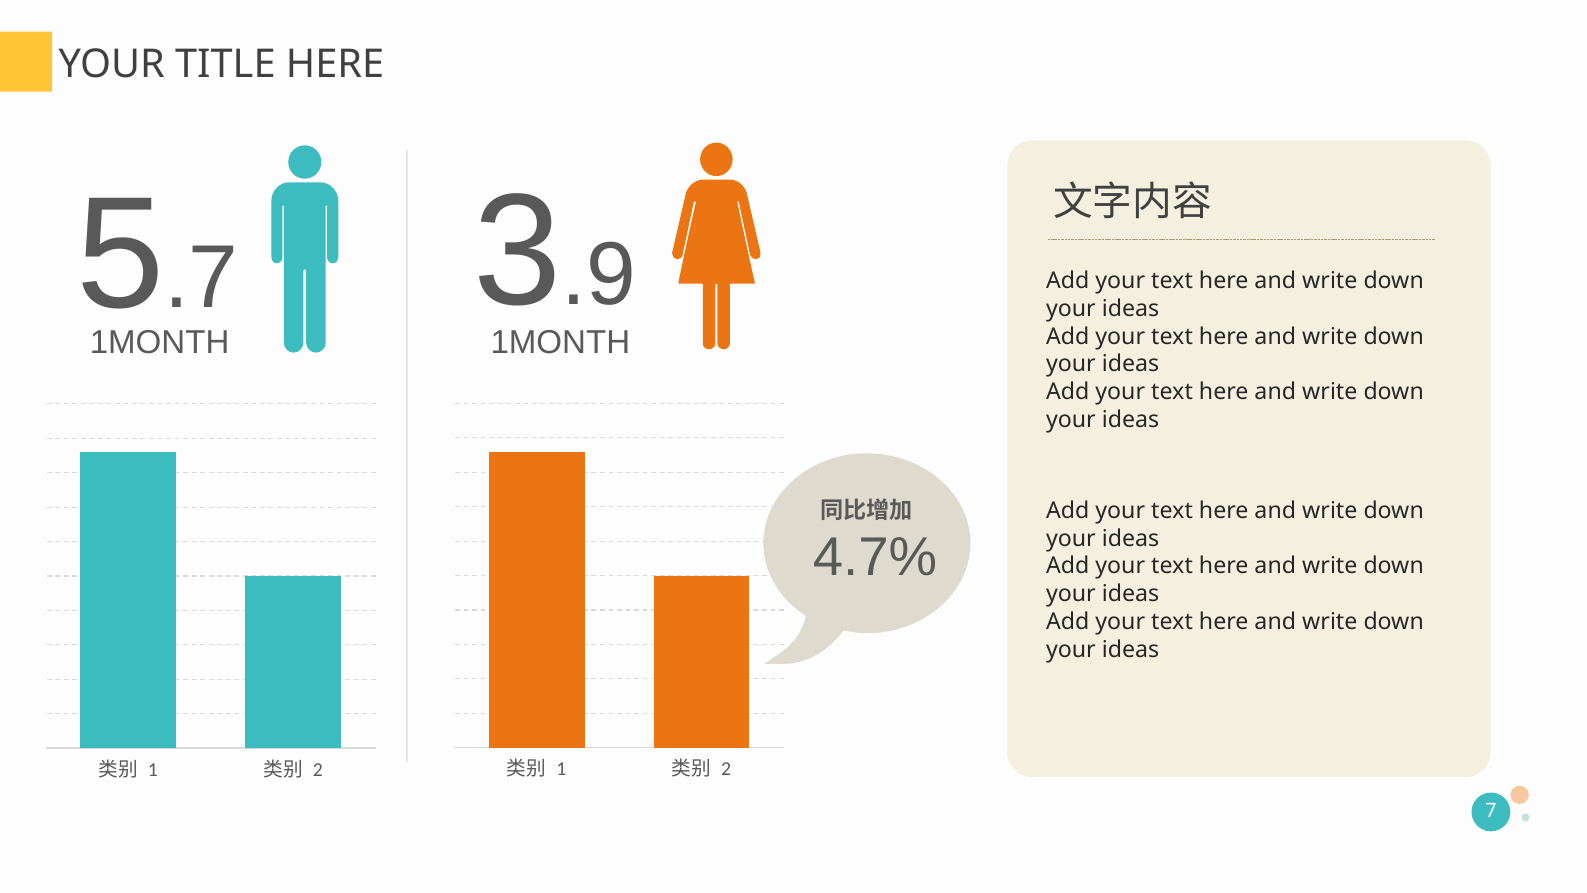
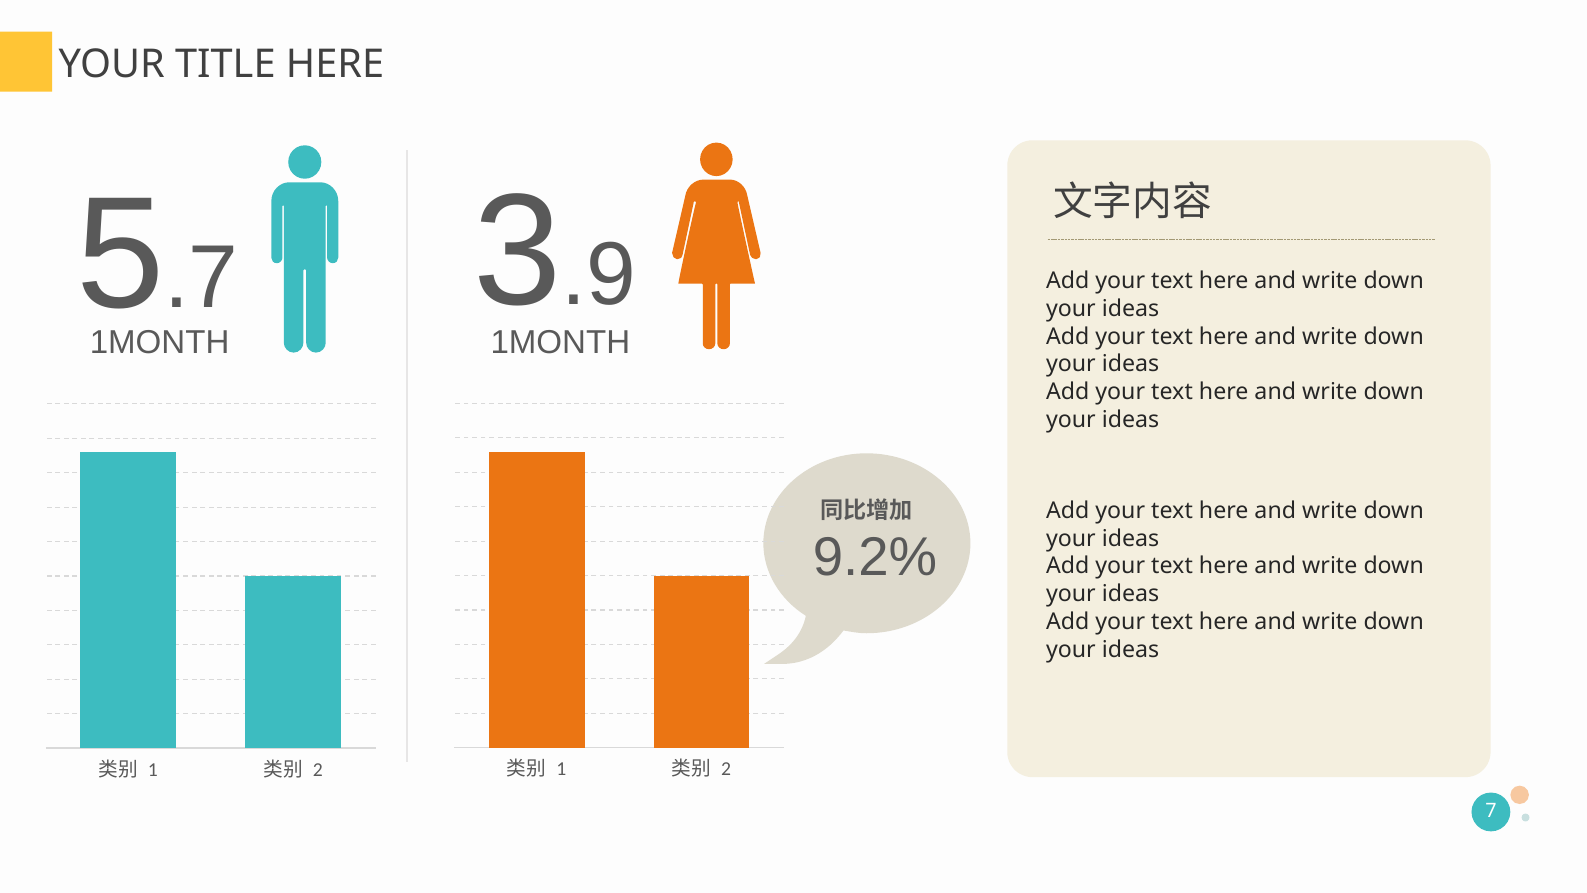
4.7%: 4.7% -> 9.2% (875, 557)
